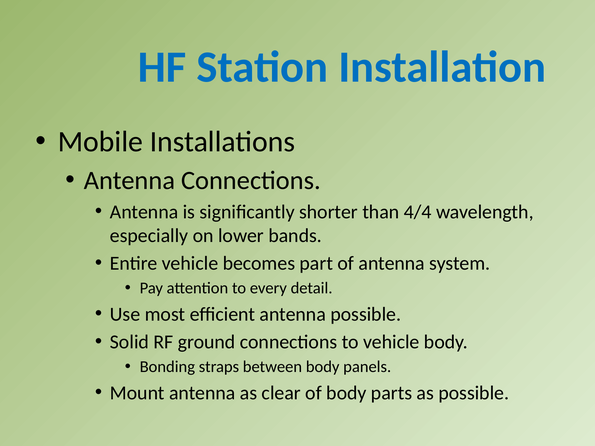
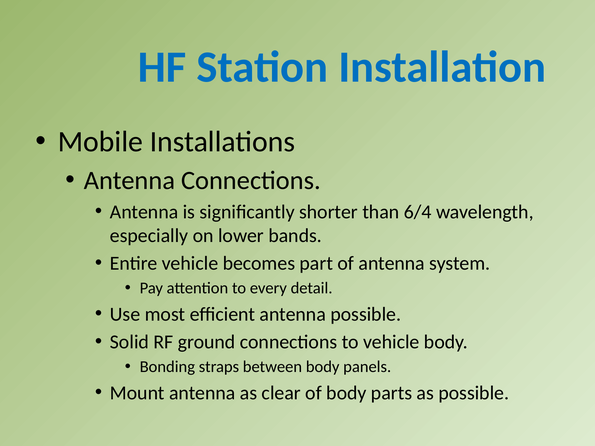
4/4: 4/4 -> 6/4 (418, 212)
